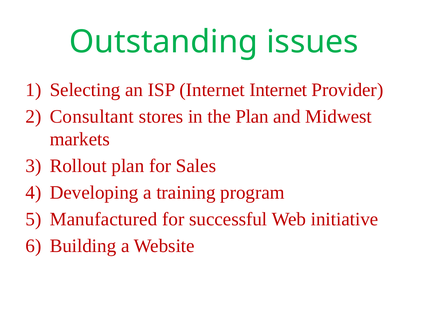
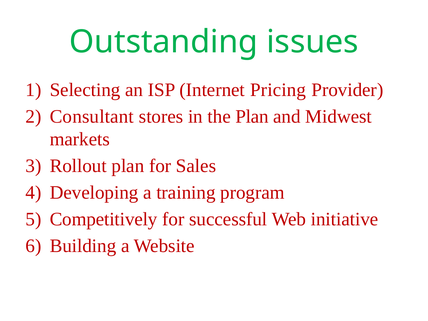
Internet Internet: Internet -> Pricing (278, 90)
Manufactured: Manufactured -> Competitively (104, 219)
